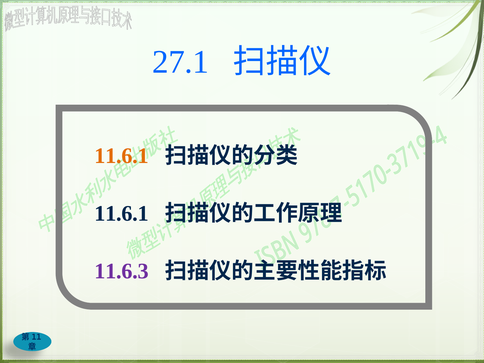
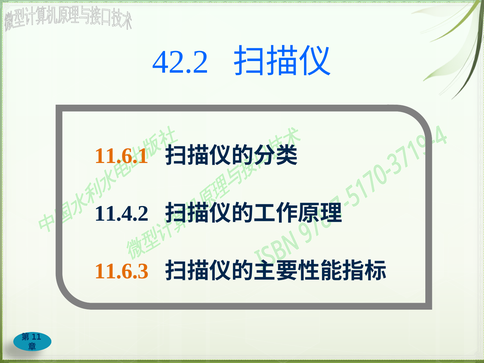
27.1: 27.1 -> 42.2 (181, 62)
11.6.1: 11.6.1 -> 11.4.2 (121, 214)
11.6.3 colour: purple -> orange (121, 271)
